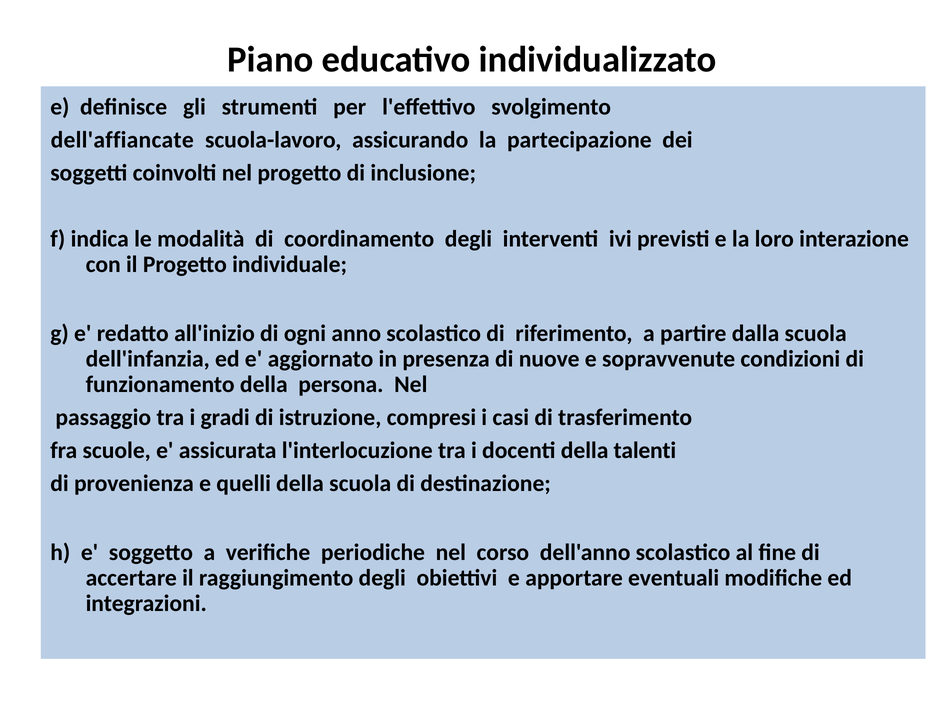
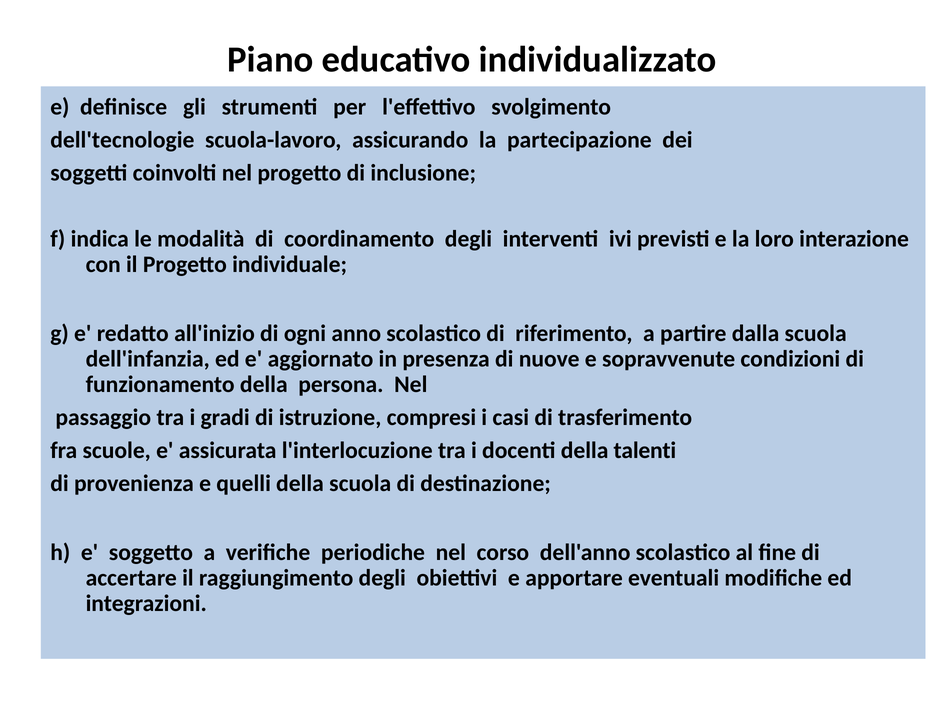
dell'affiancate: dell'affiancate -> dell'tecnologie (122, 140)
